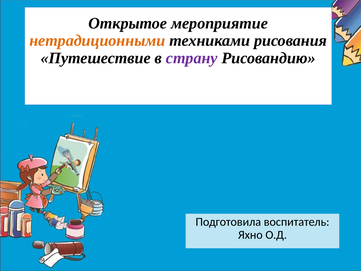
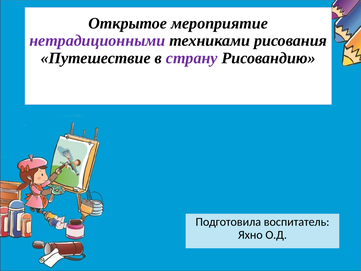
нетрадиционными colour: orange -> purple (97, 41)
